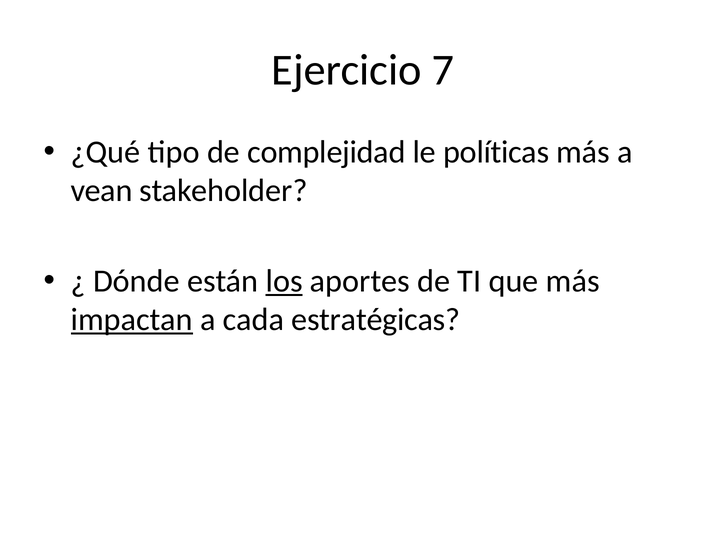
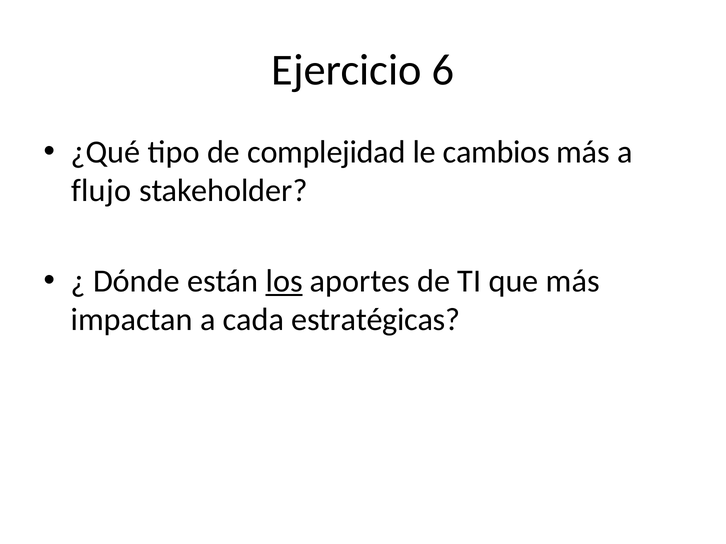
7: 7 -> 6 (443, 70)
políticas: políticas -> cambios (496, 152)
vean: vean -> flujo (101, 191)
impactan underline: present -> none (132, 320)
